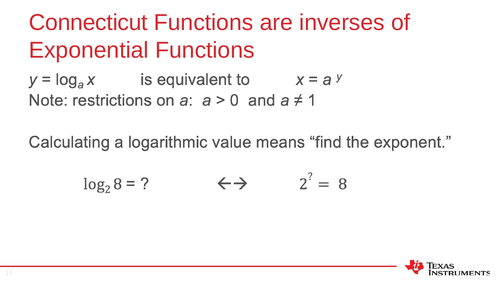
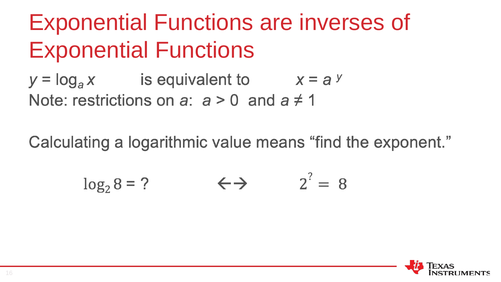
Connecticut: Connecticut -> Exponential (88, 23)
